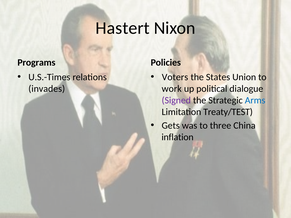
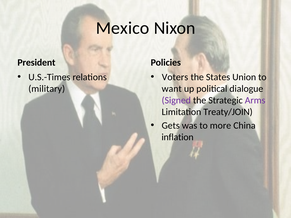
Hastert: Hastert -> Mexico (123, 28)
Programs: Programs -> President (36, 63)
invades: invades -> military (47, 89)
work: work -> want (172, 89)
Arms colour: blue -> purple (255, 100)
Treaty/TEST: Treaty/TEST -> Treaty/JOIN (228, 112)
three: three -> more (220, 126)
